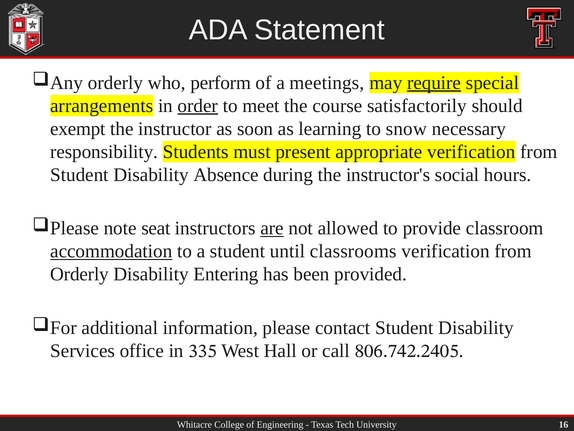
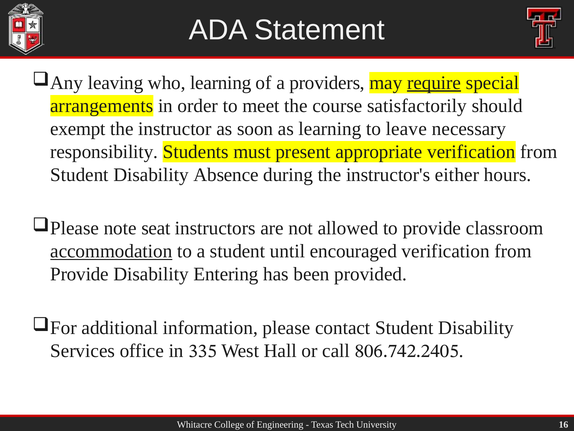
orderly: orderly -> leaving (116, 83)
who perform: perform -> learning (221, 83)
meetings: meetings -> providers (327, 83)
order underline: present -> none (198, 106)
snow: snow -> leave (406, 129)
social: social -> either (457, 174)
are underline: present -> none (272, 228)
classrooms: classrooms -> encouraged (353, 251)
Orderly: Orderly -> Provide (79, 274)
